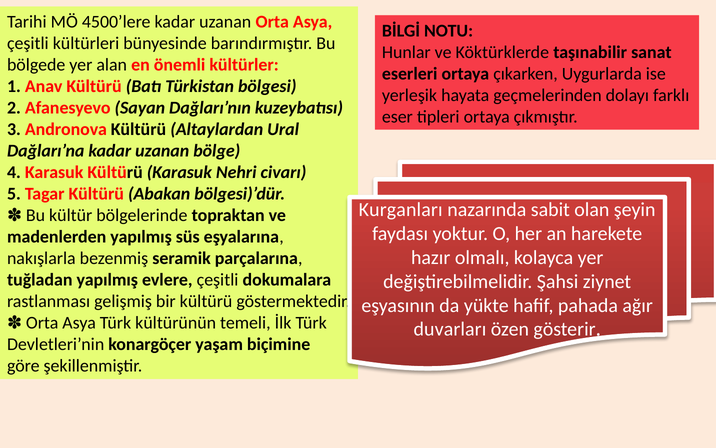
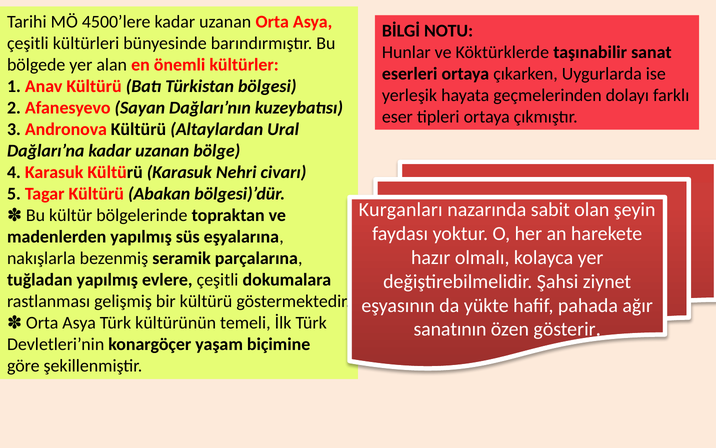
duvarları: duvarları -> sanatının (450, 329)
